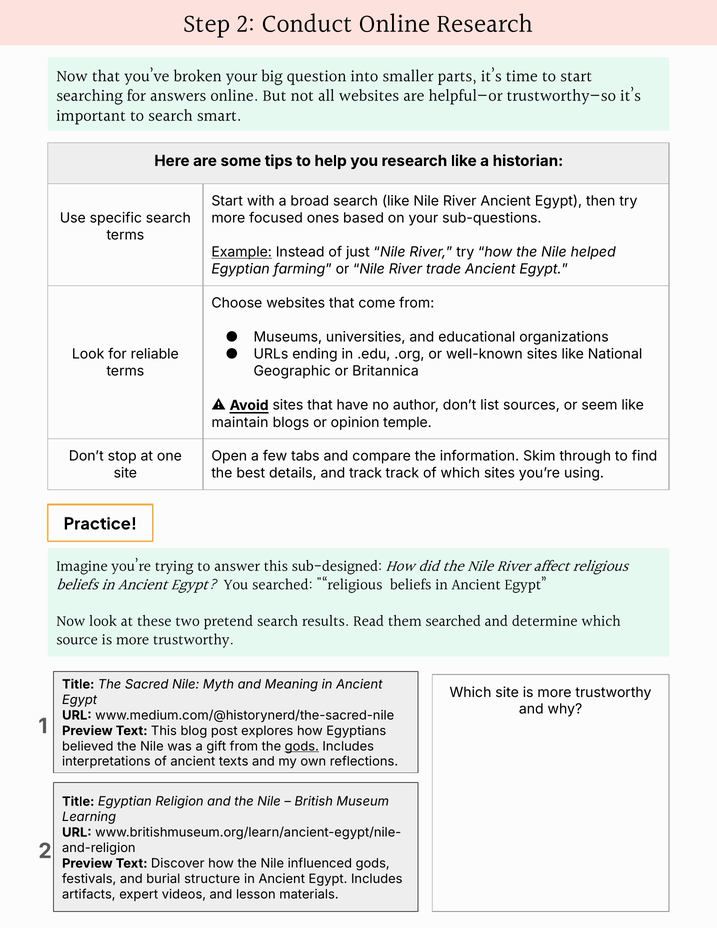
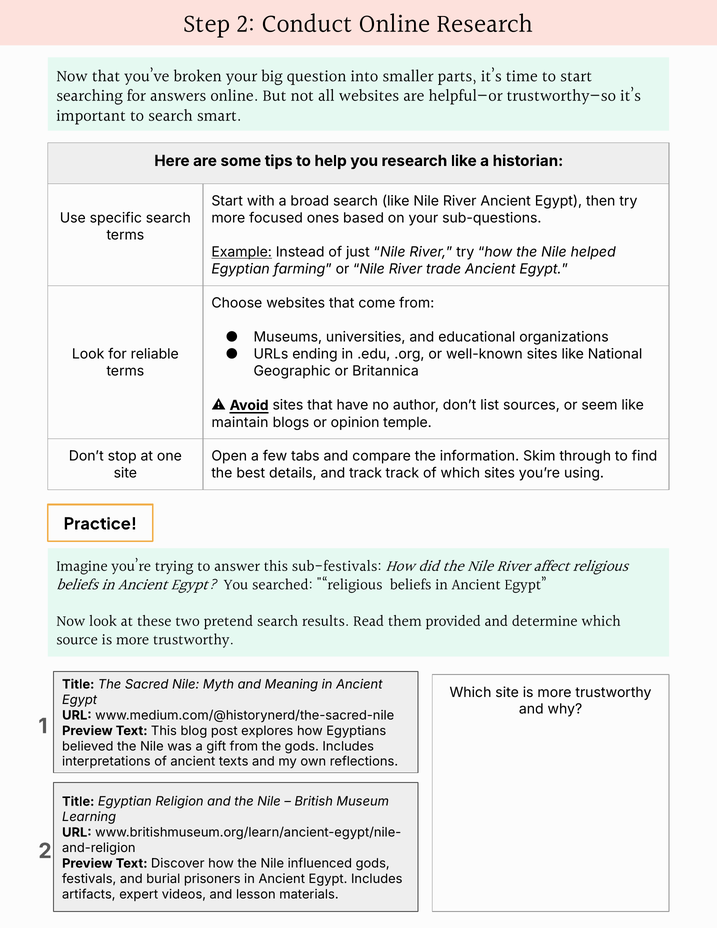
sub-designed: sub-designed -> sub-festivals (337, 567)
them searched: searched -> provided (453, 622)
gods underline: present -> none (302, 746)
structure: structure -> prisoners (212, 879)
